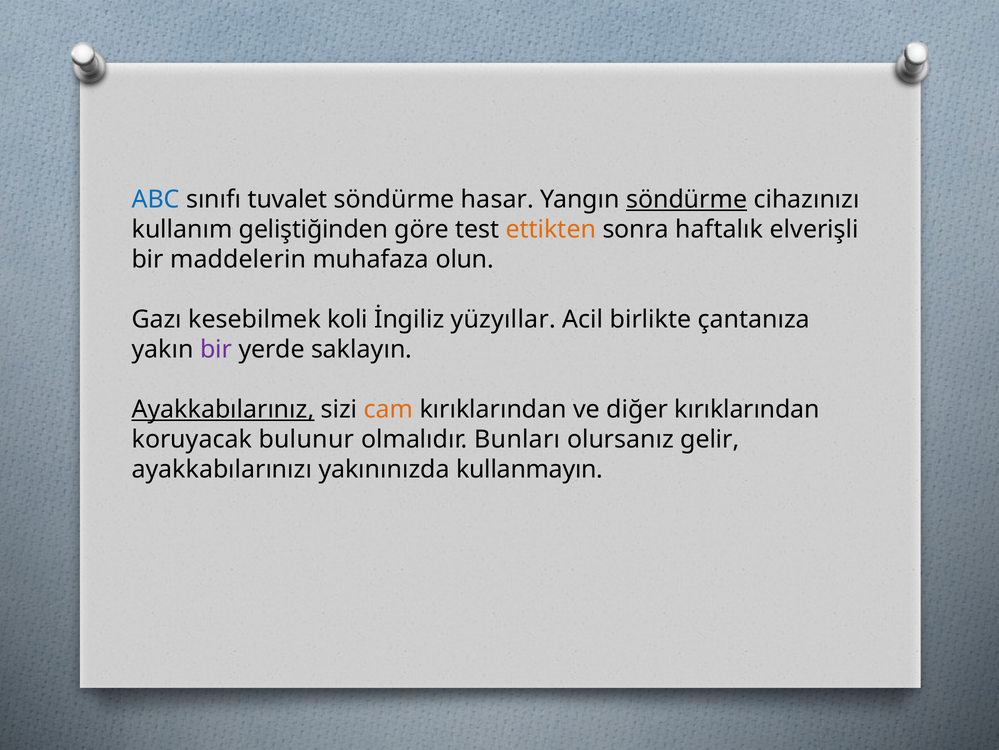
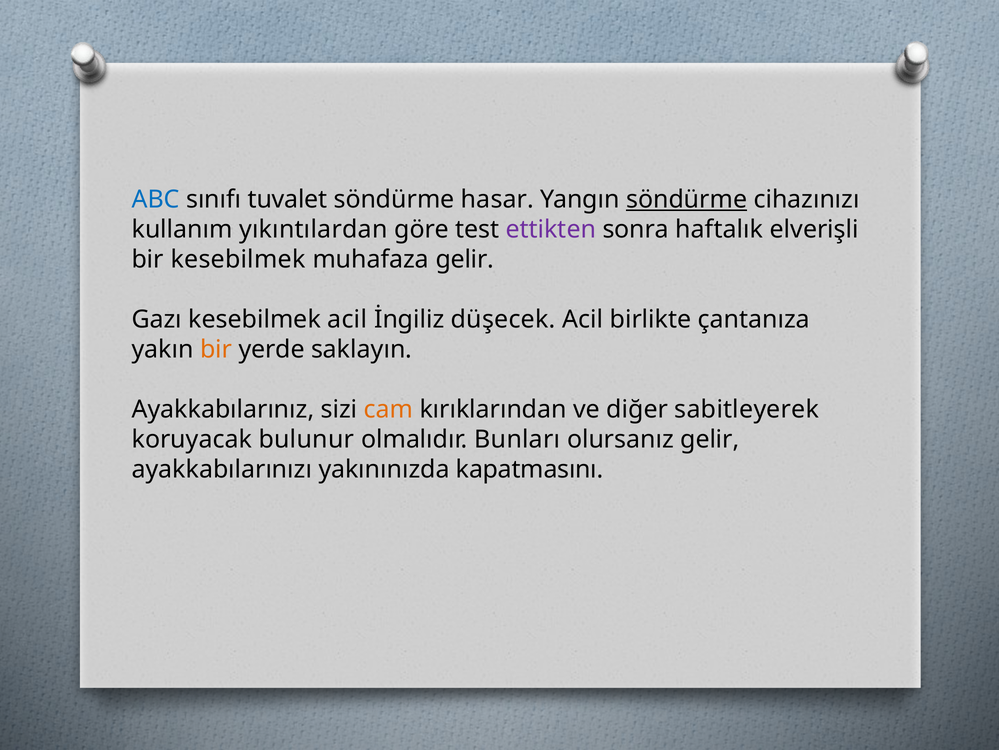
geliştiğinden: geliştiğinden -> yıkıntılardan (313, 230)
ettikten colour: orange -> purple (551, 230)
bir maddelerin: maddelerin -> kesebilmek (238, 259)
muhafaza olun: olun -> gelir (465, 259)
kesebilmek koli: koli -> acil (347, 319)
yüzyıllar: yüzyıllar -> düşecek (503, 319)
bir colour: purple -> orange (216, 349)
Ayakkabılarınız underline: present -> none (223, 409)
diğer kırıklarından: kırıklarından -> sabitleyerek (747, 409)
kullanmayın: kullanmayın -> kapatmasını (530, 469)
